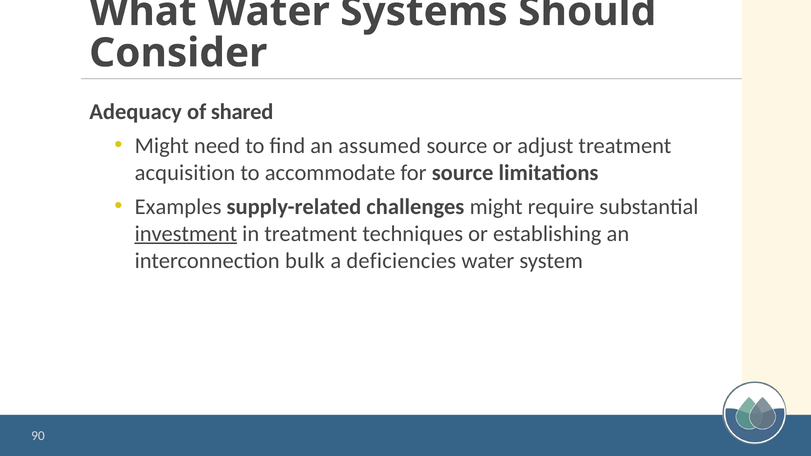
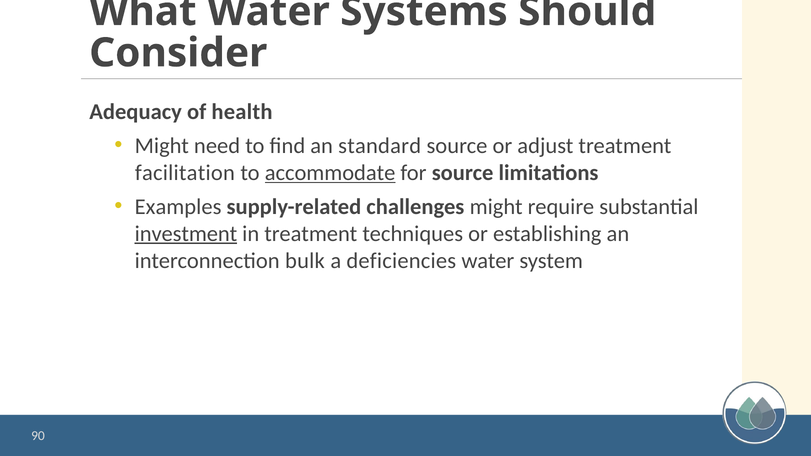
shared: shared -> health (242, 112)
assumed: assumed -> standard (380, 146)
acquisition: acquisition -> facilitation (185, 173)
accommodate underline: none -> present (330, 173)
